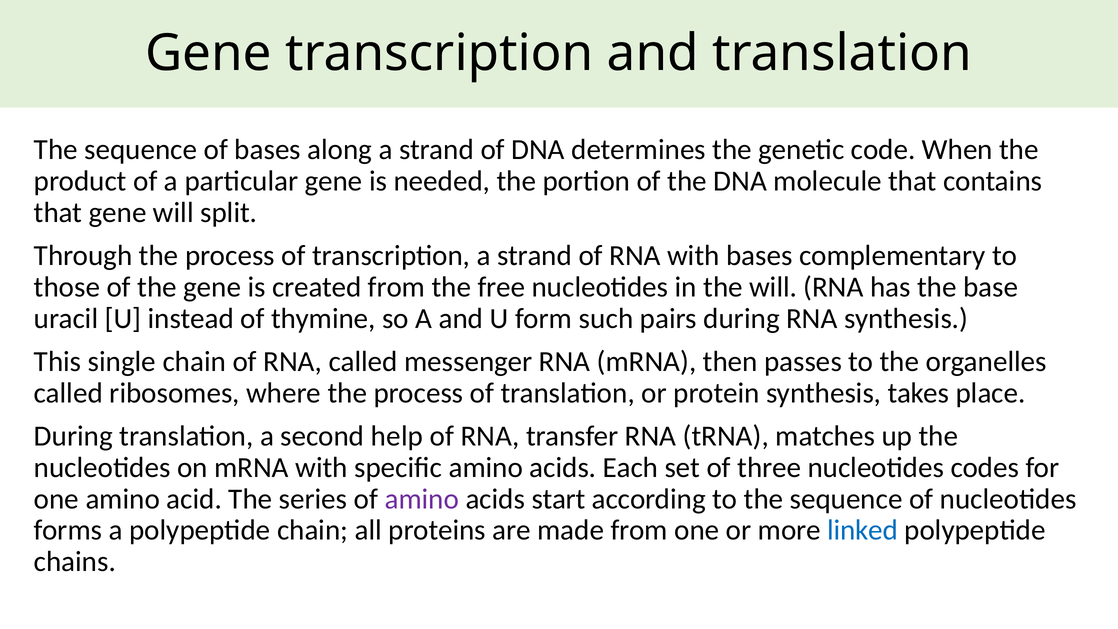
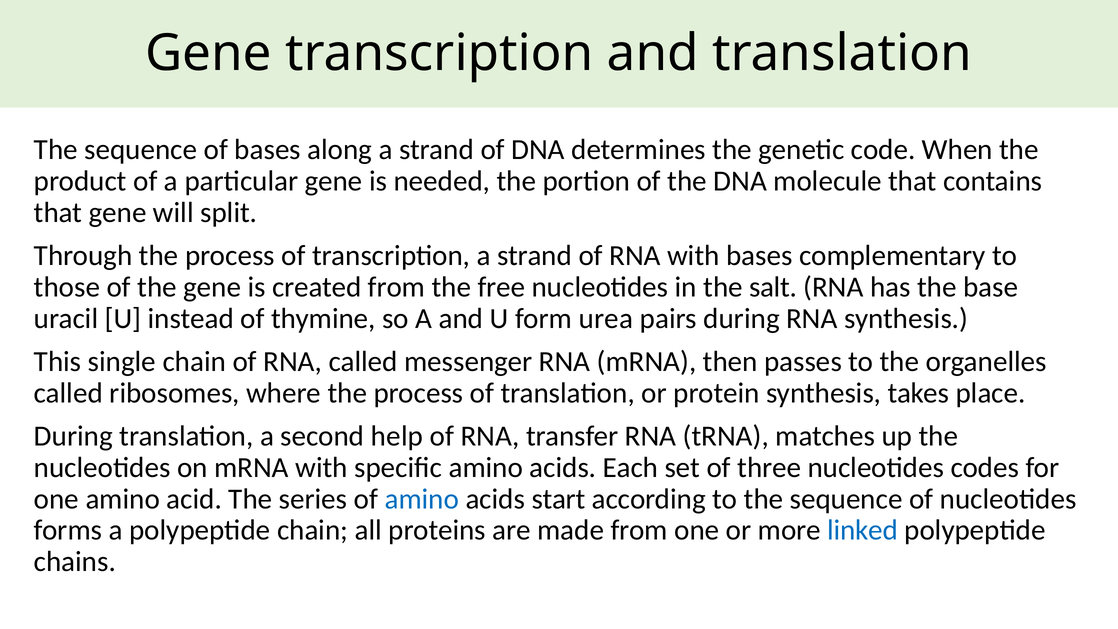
the will: will -> salt (773, 287)
such: such -> urea (606, 318)
amino colour: purple -> blue (422, 499)
